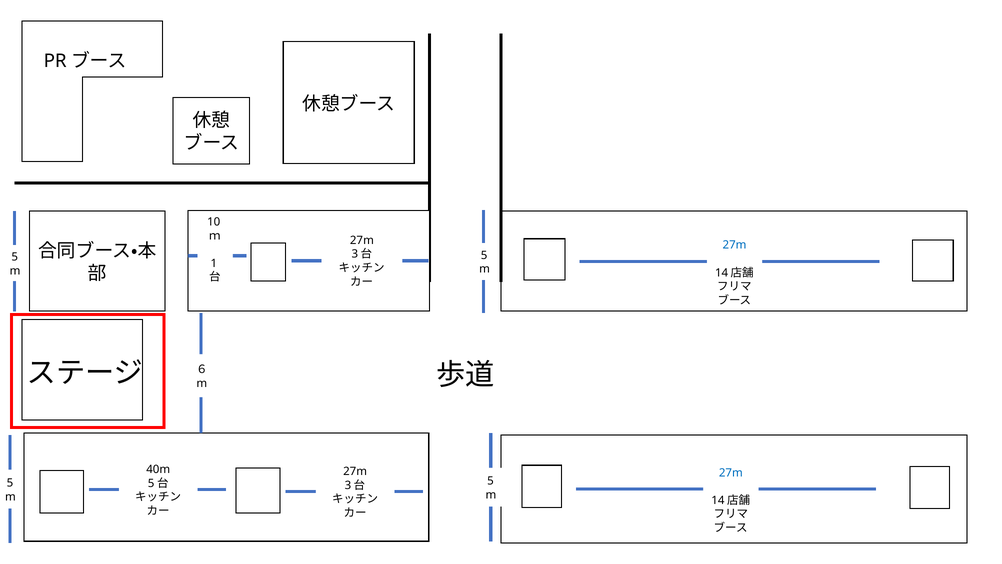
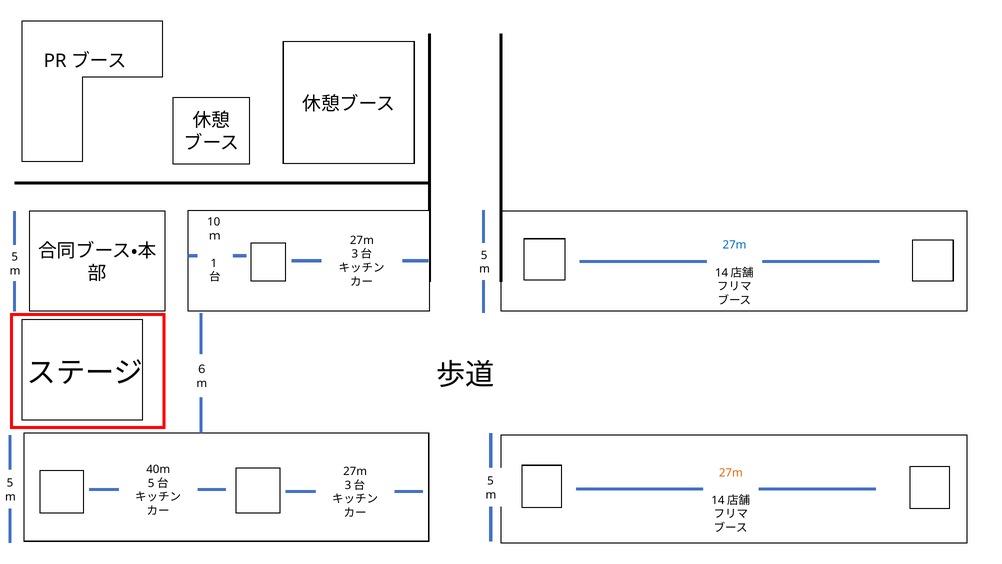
27m colour: blue -> orange (731, 472)
